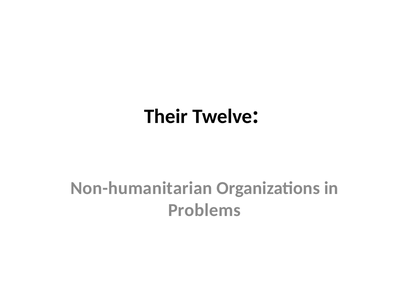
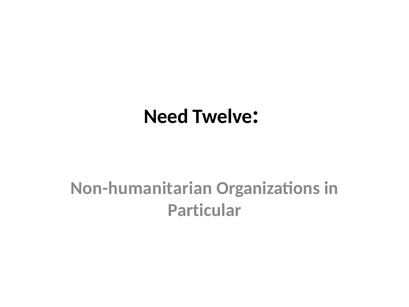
Their: Their -> Need (166, 116)
Problems: Problems -> Particular (204, 210)
